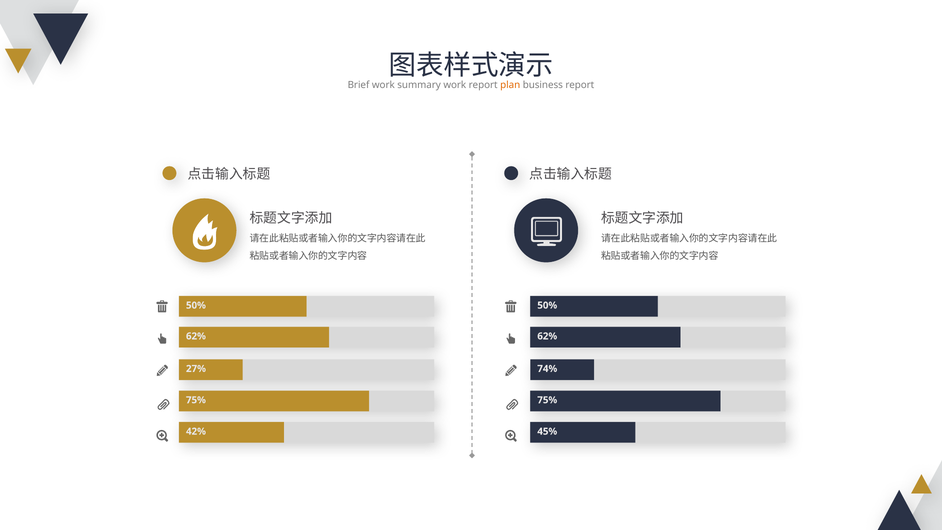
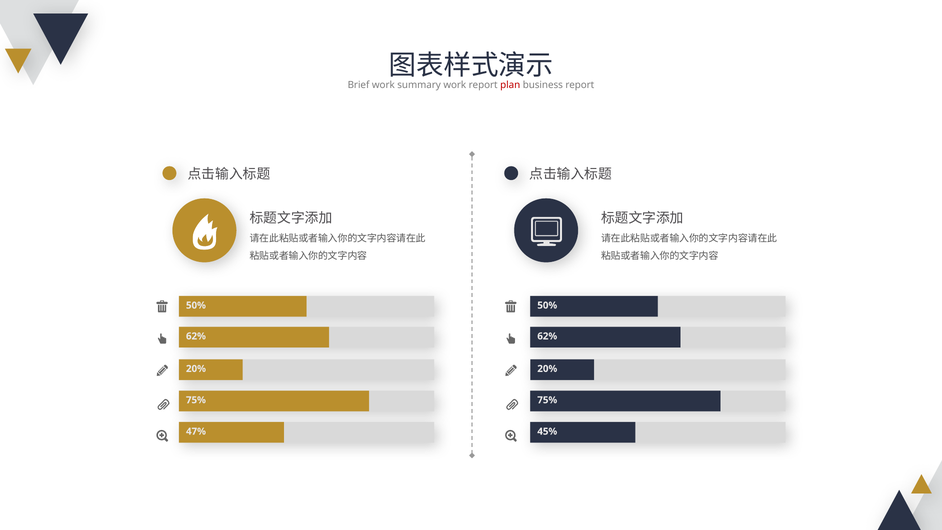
plan colour: orange -> red (510, 85)
27%: 27% -> 20% (196, 369)
74%: 74% -> 20% (547, 369)
42%: 42% -> 47% (196, 431)
